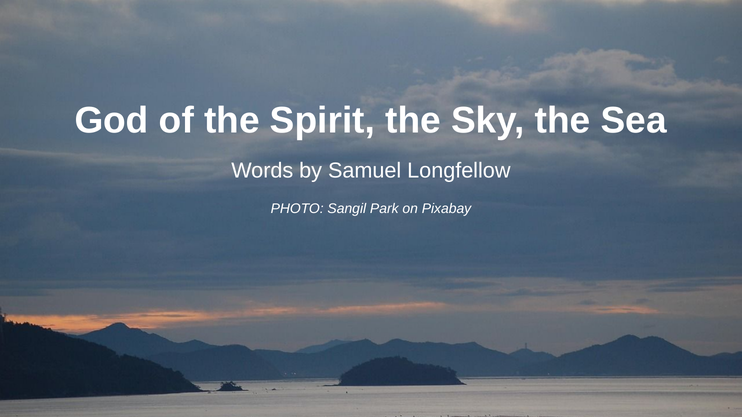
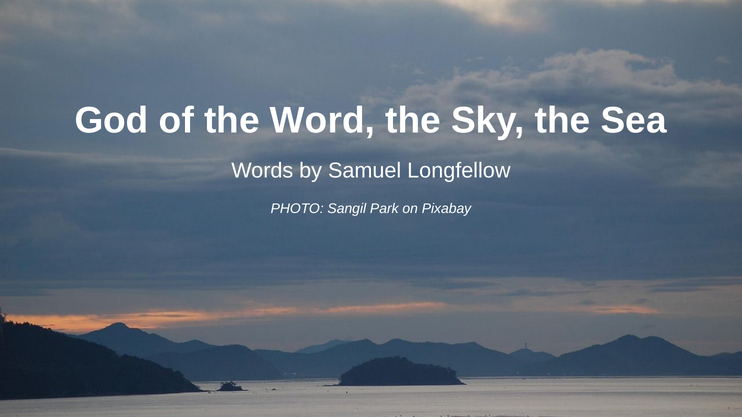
Spirit: Spirit -> Word (322, 121)
